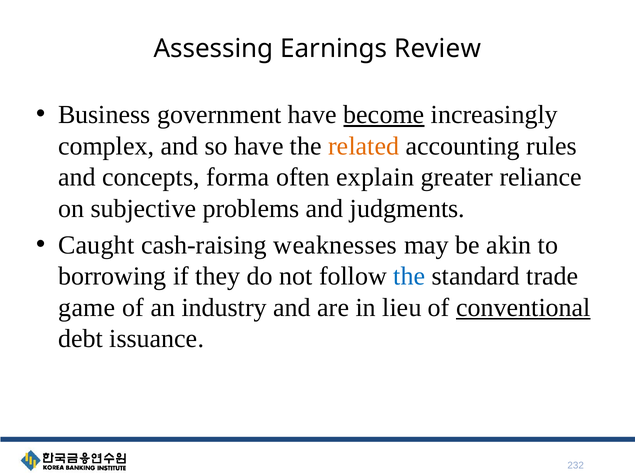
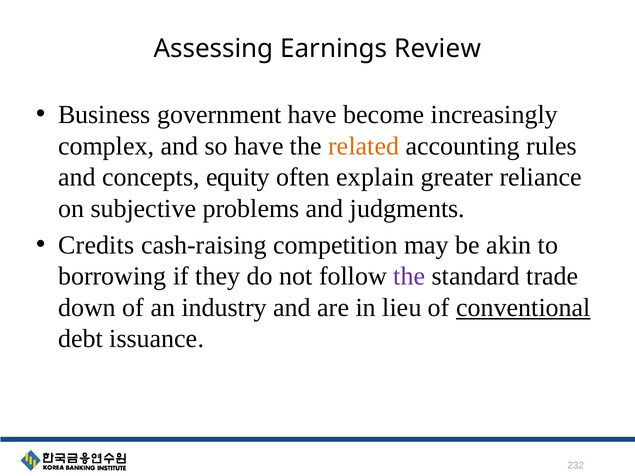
become underline: present -> none (384, 115)
forma: forma -> equity (238, 177)
Caught: Caught -> Credits (96, 245)
weaknesses: weaknesses -> competition (335, 245)
the colour: blue -> purple (409, 276)
game: game -> down (87, 308)
